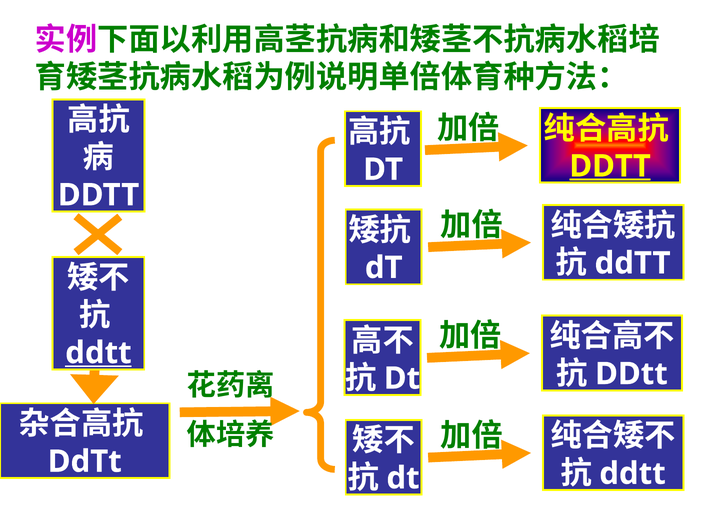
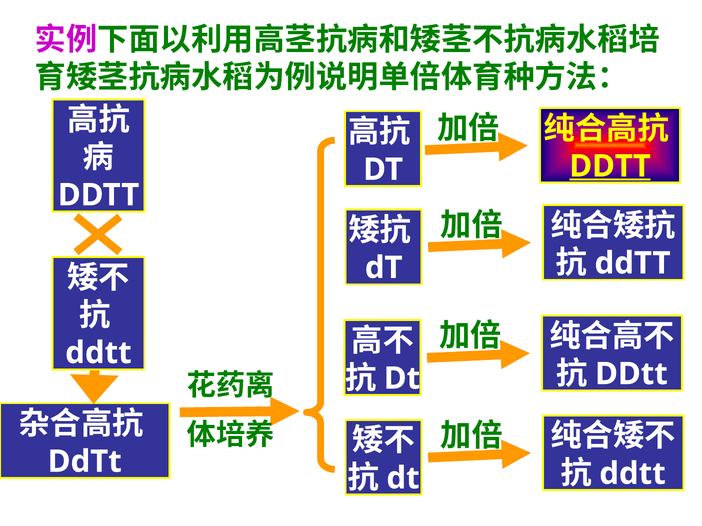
ddtt underline: present -> none (98, 353)
